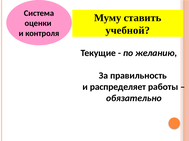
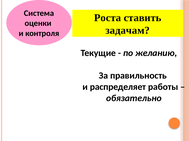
Муму: Муму -> Роста (108, 18)
учебной: учебной -> задачам (128, 30)
